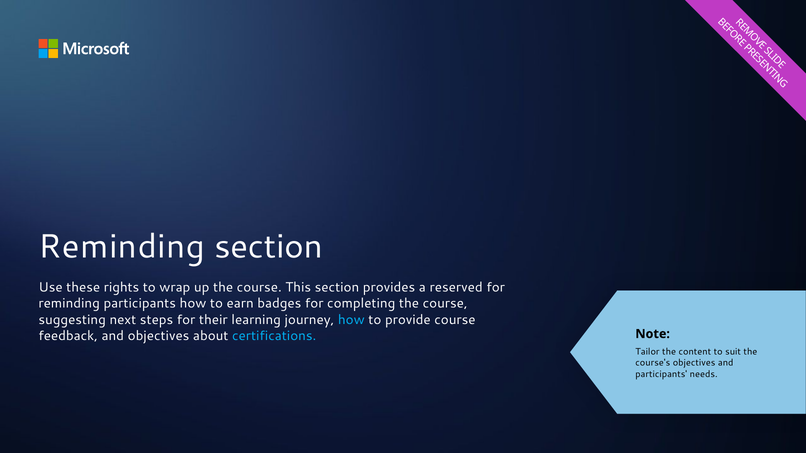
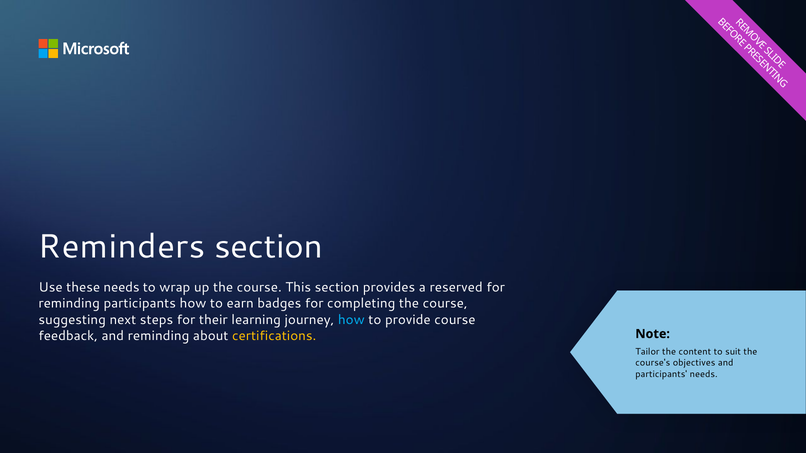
Reminding: Reminding -> Reminders (122, 247)
these rights: rights -> needs (122, 288)
and objectives: objectives -> reminding (159, 336)
certifications colour: light blue -> yellow (274, 336)
